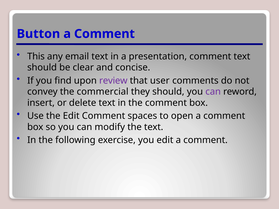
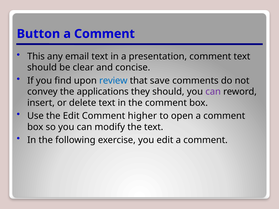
review colour: purple -> blue (113, 81)
user: user -> save (160, 81)
commercial: commercial -> applications (103, 92)
spaces: spaces -> higher (142, 116)
